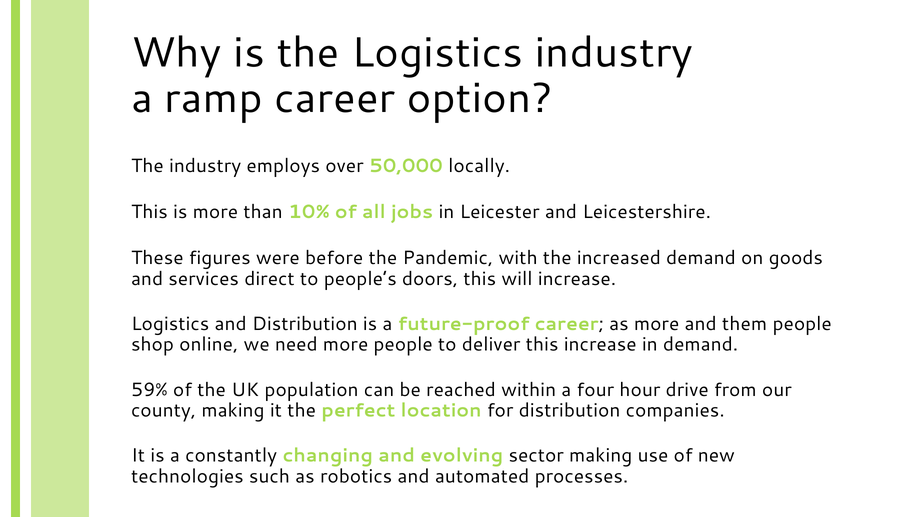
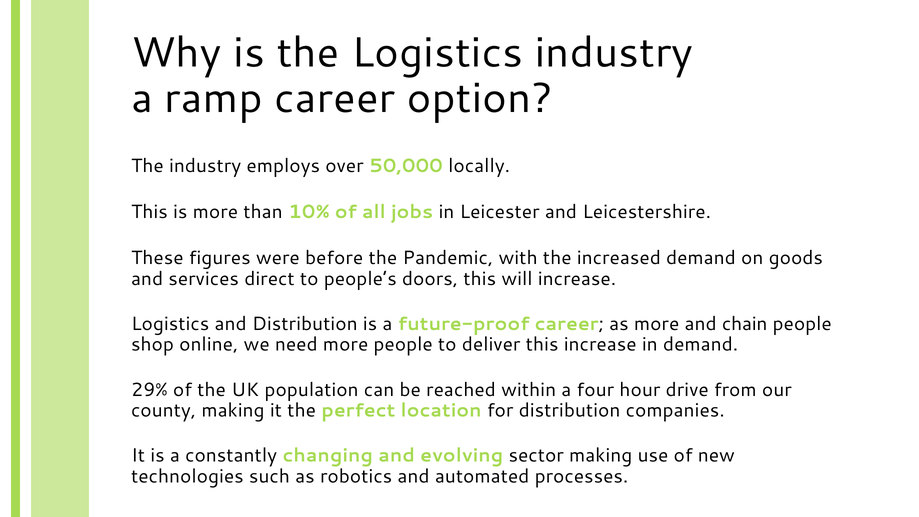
them: them -> chain (745, 324)
59%: 59% -> 29% (149, 390)
